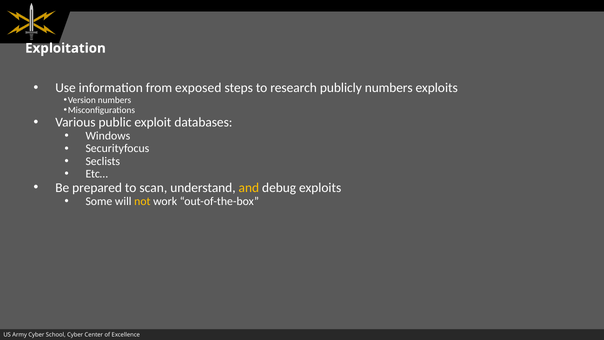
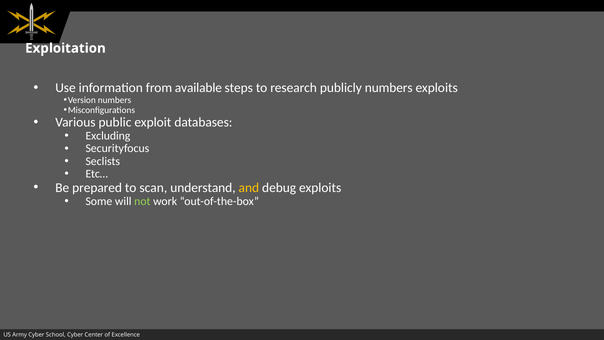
exposed: exposed -> available (198, 88)
Windows: Windows -> Excluding (108, 136)
not colour: yellow -> light green (142, 201)
